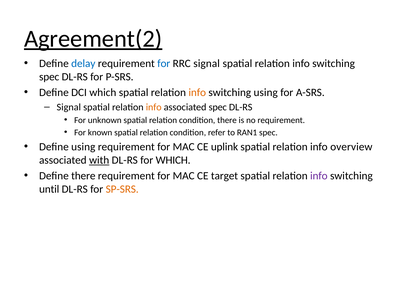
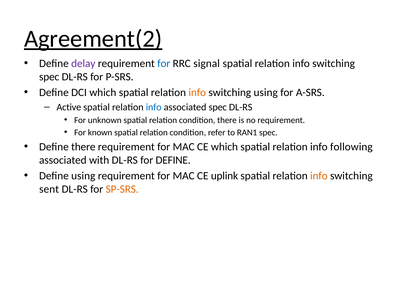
delay colour: blue -> purple (83, 64)
Signal: Signal -> Active (69, 107)
info colour: orange -> blue (154, 107)
Define using: using -> there (83, 147)
CE uplink: uplink -> which (224, 147)
overview: overview -> following (351, 147)
with underline: present -> none (99, 161)
for WHICH: WHICH -> DEFINE (173, 161)
Define there: there -> using (83, 176)
target: target -> uplink (225, 176)
info colour: purple -> orange (319, 176)
until: until -> sent (49, 190)
